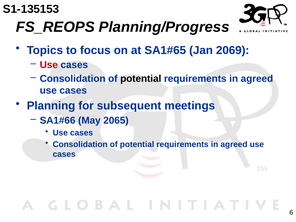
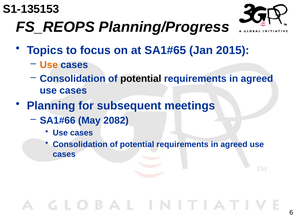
2069: 2069 -> 2015 (233, 50)
Use colour: red -> orange (49, 65)
2065: 2065 -> 2082 (116, 120)
